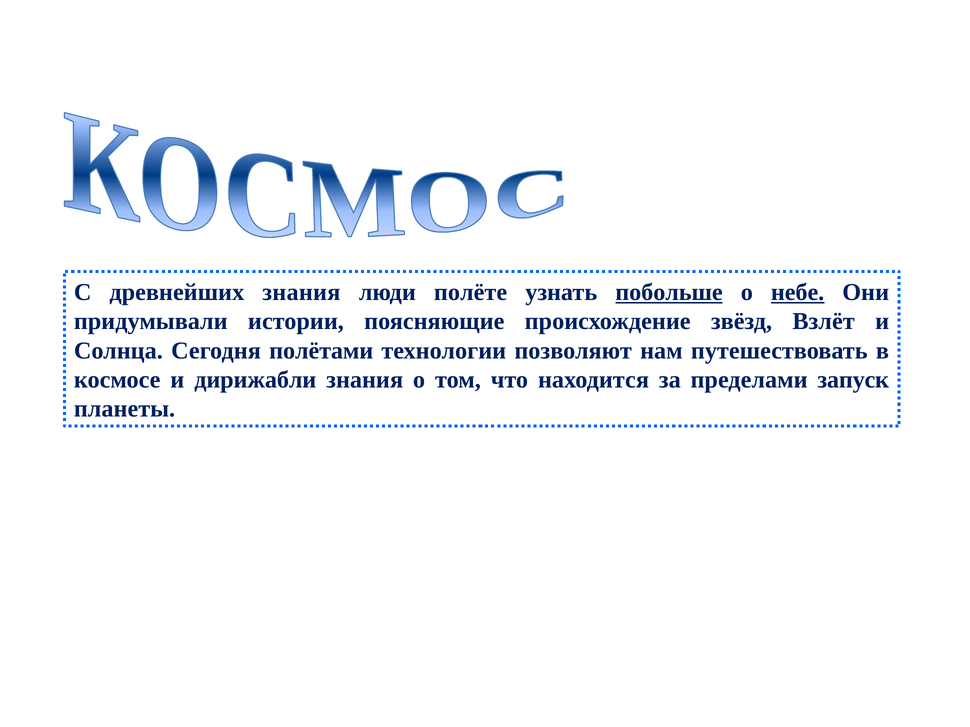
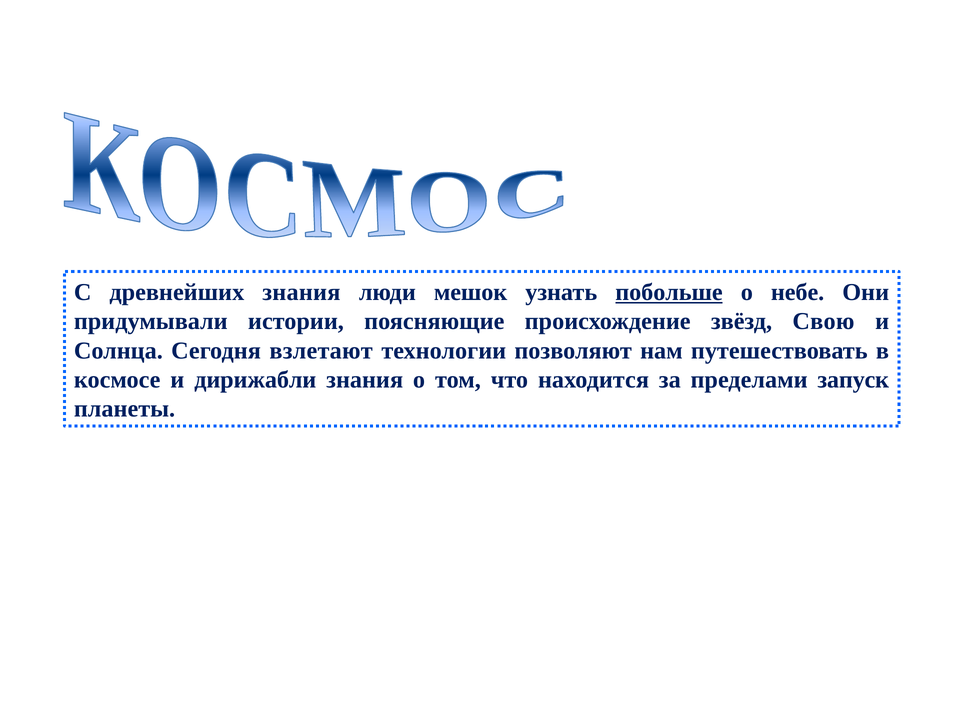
полёте: полёте -> мешок (471, 293)
небе underline: present -> none (798, 293)
Взлёт: Взлёт -> Свою (823, 322)
полётами: полётами -> взлетают (321, 351)
